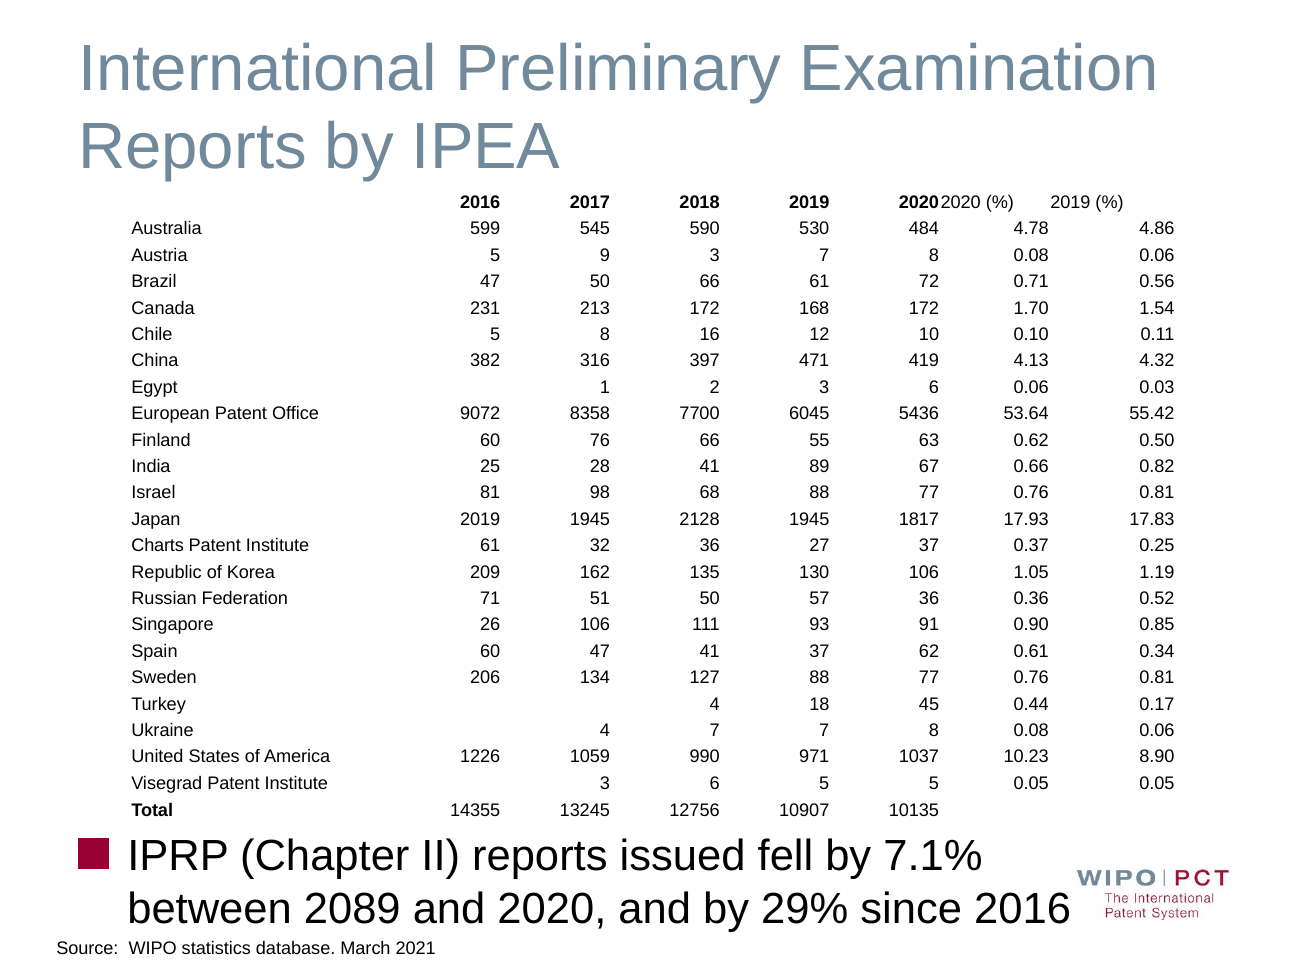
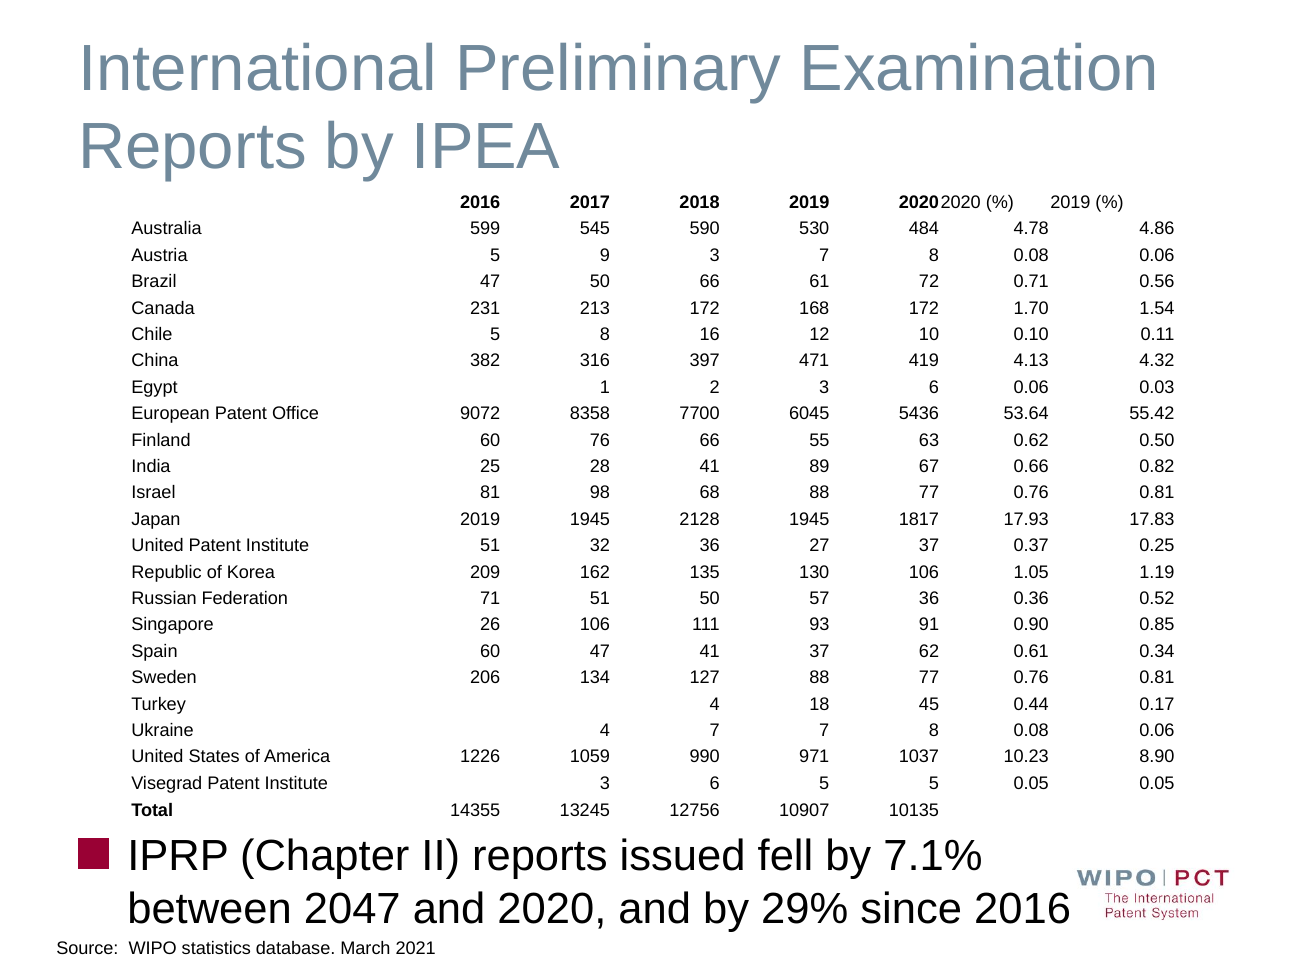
Charts: Charts -> United (158, 545)
Institute 61: 61 -> 51 (490, 545)
2089: 2089 -> 2047 (352, 908)
